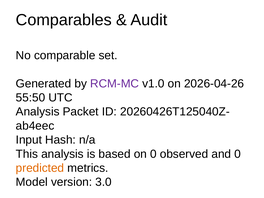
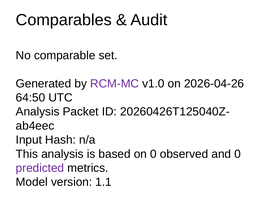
55:50: 55:50 -> 64:50 (30, 98)
predicted colour: orange -> purple (40, 168)
3.0: 3.0 -> 1.1 (104, 182)
